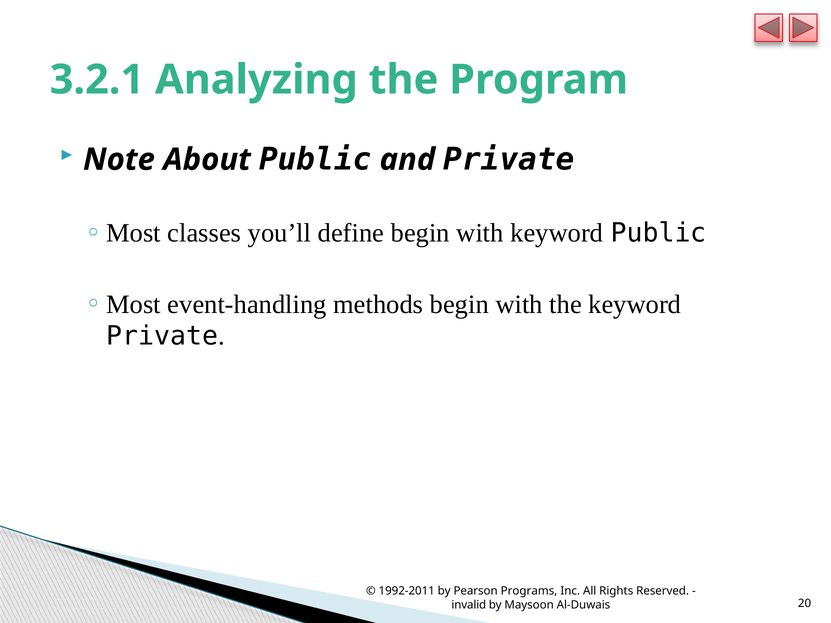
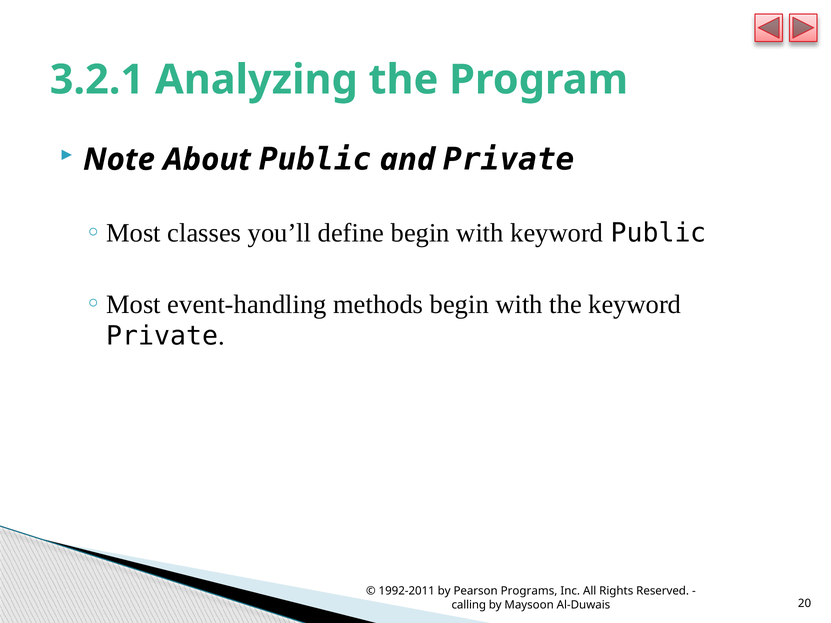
invalid: invalid -> calling (469, 605)
